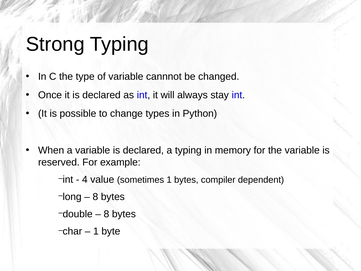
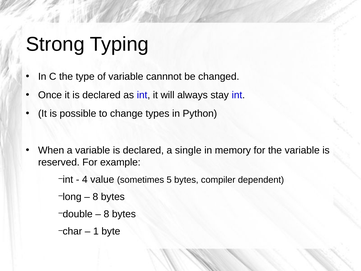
a typing: typing -> single (188, 150)
sometimes 1: 1 -> 5 (169, 180)
